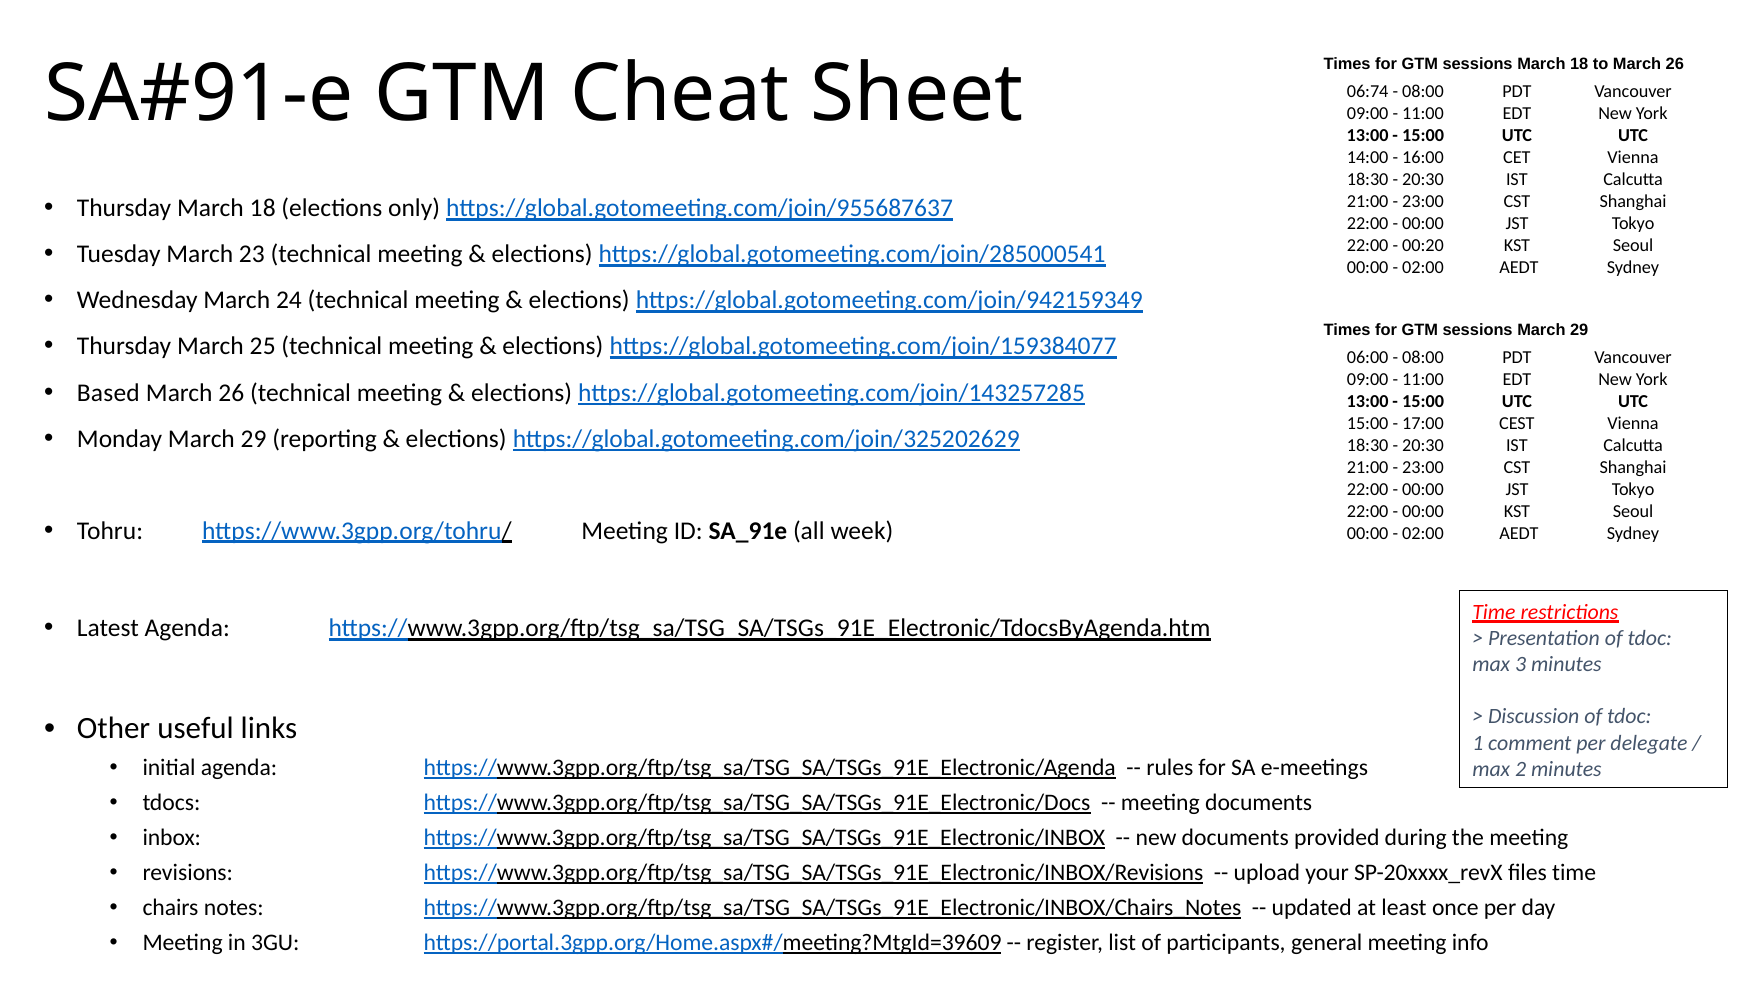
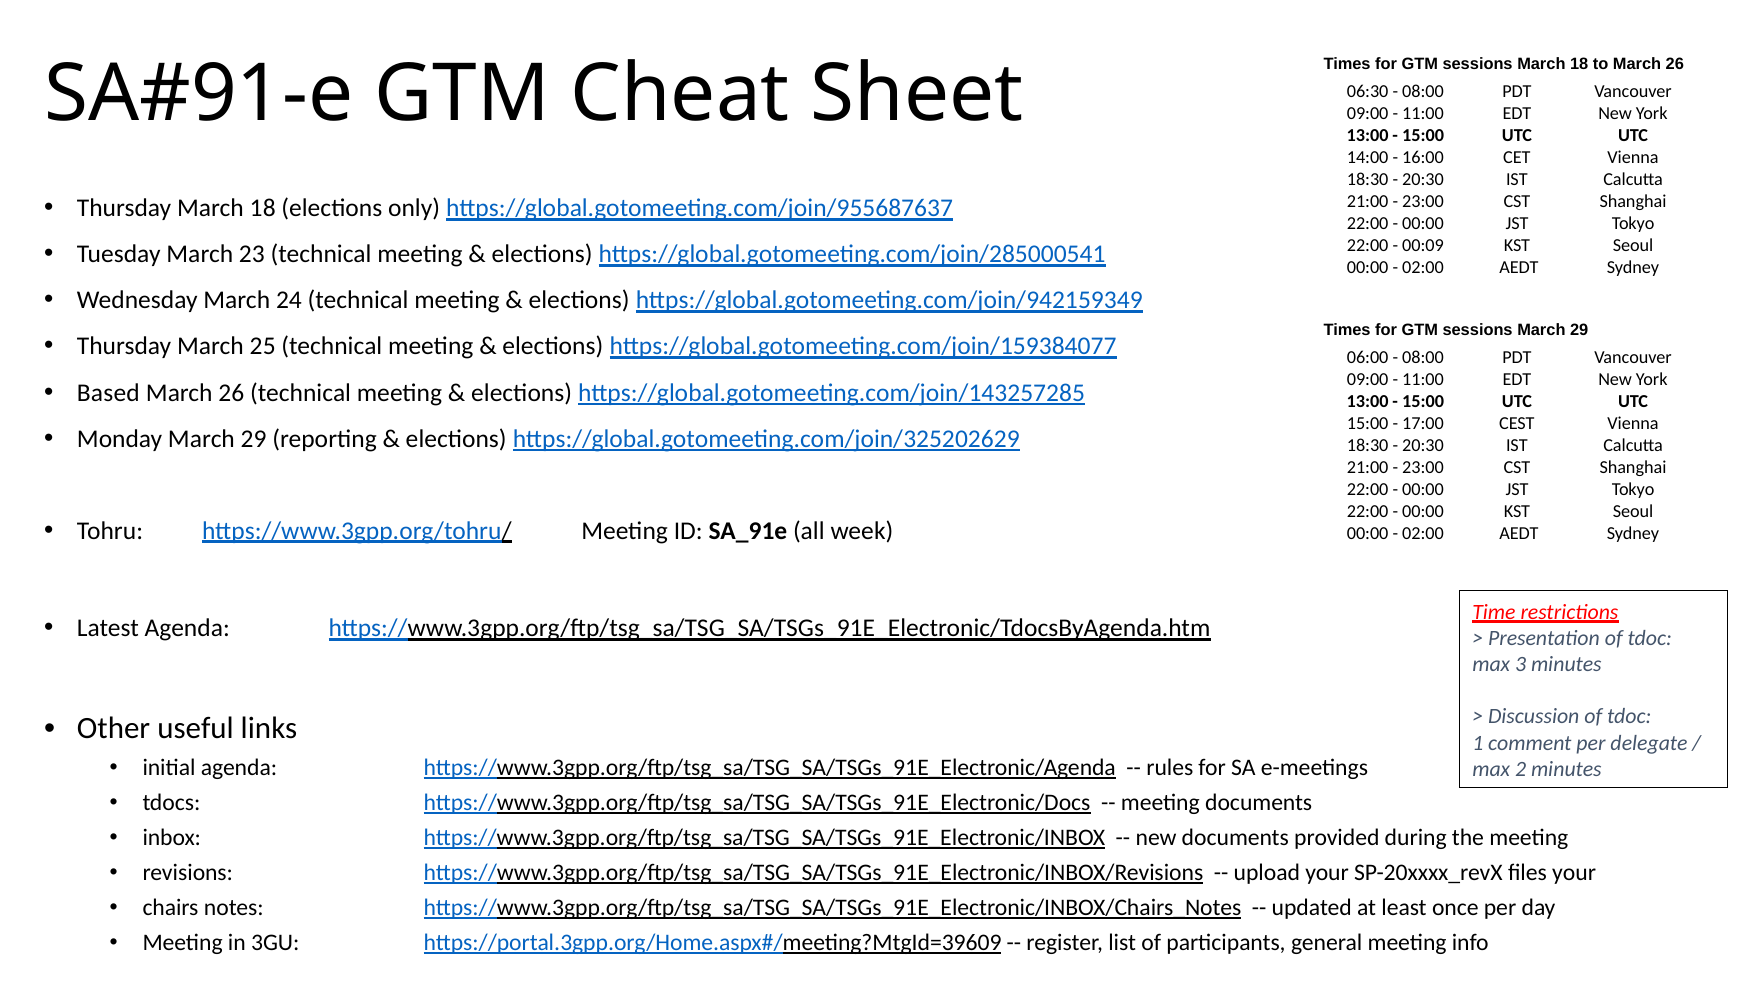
06:74: 06:74 -> 06:30 (1368, 92)
00:20: 00:20 -> 00:09 (1423, 245)
files time: time -> your (1574, 873)
